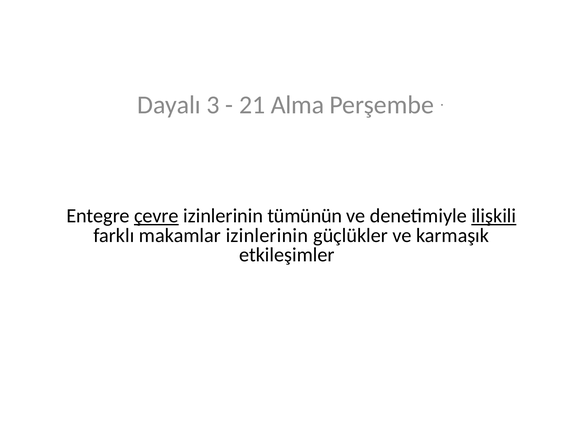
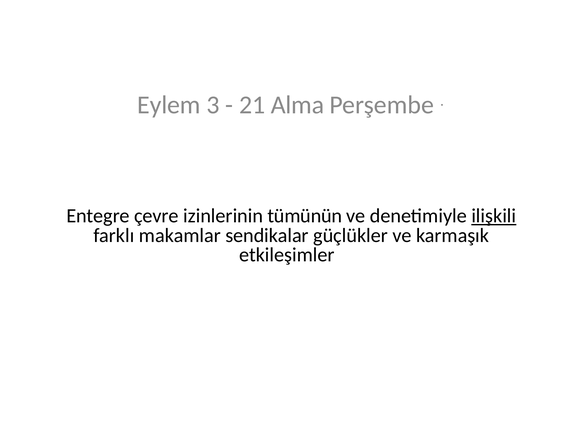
Dayalı: Dayalı -> Eylem (169, 105)
çevre underline: present -> none (156, 216)
makamlar izinlerinin: izinlerinin -> sendikalar (267, 236)
